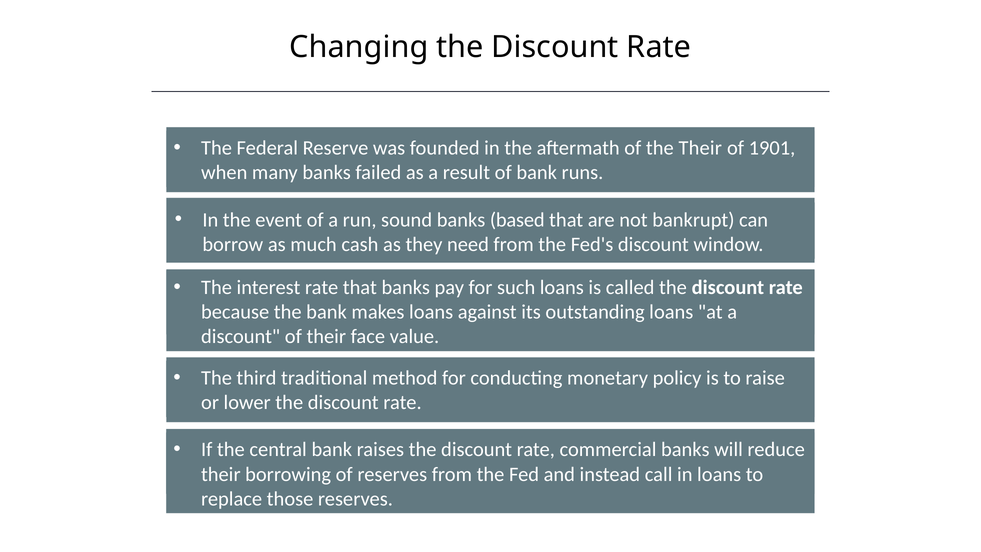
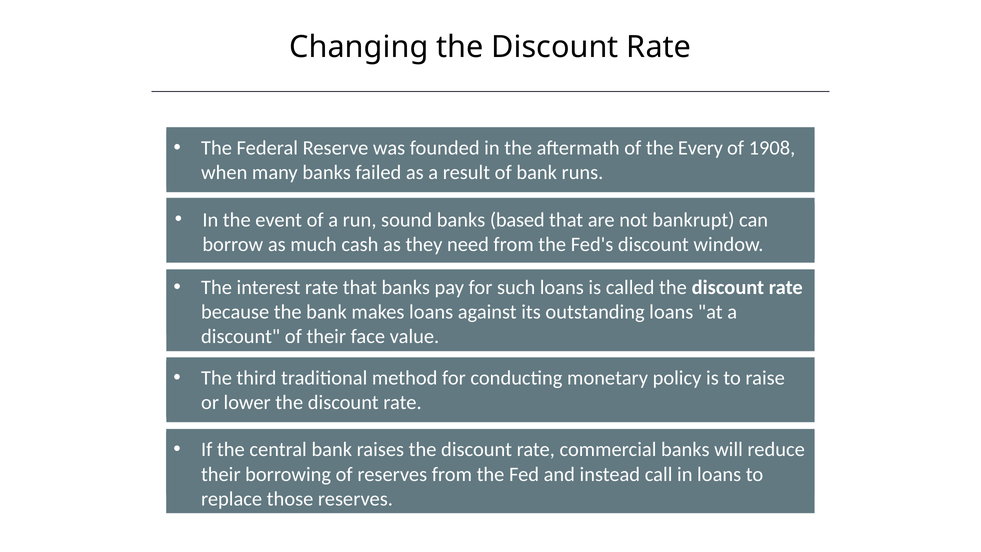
the Their: Their -> Every (700, 148)
1901: 1901 -> 1908 (772, 148)
